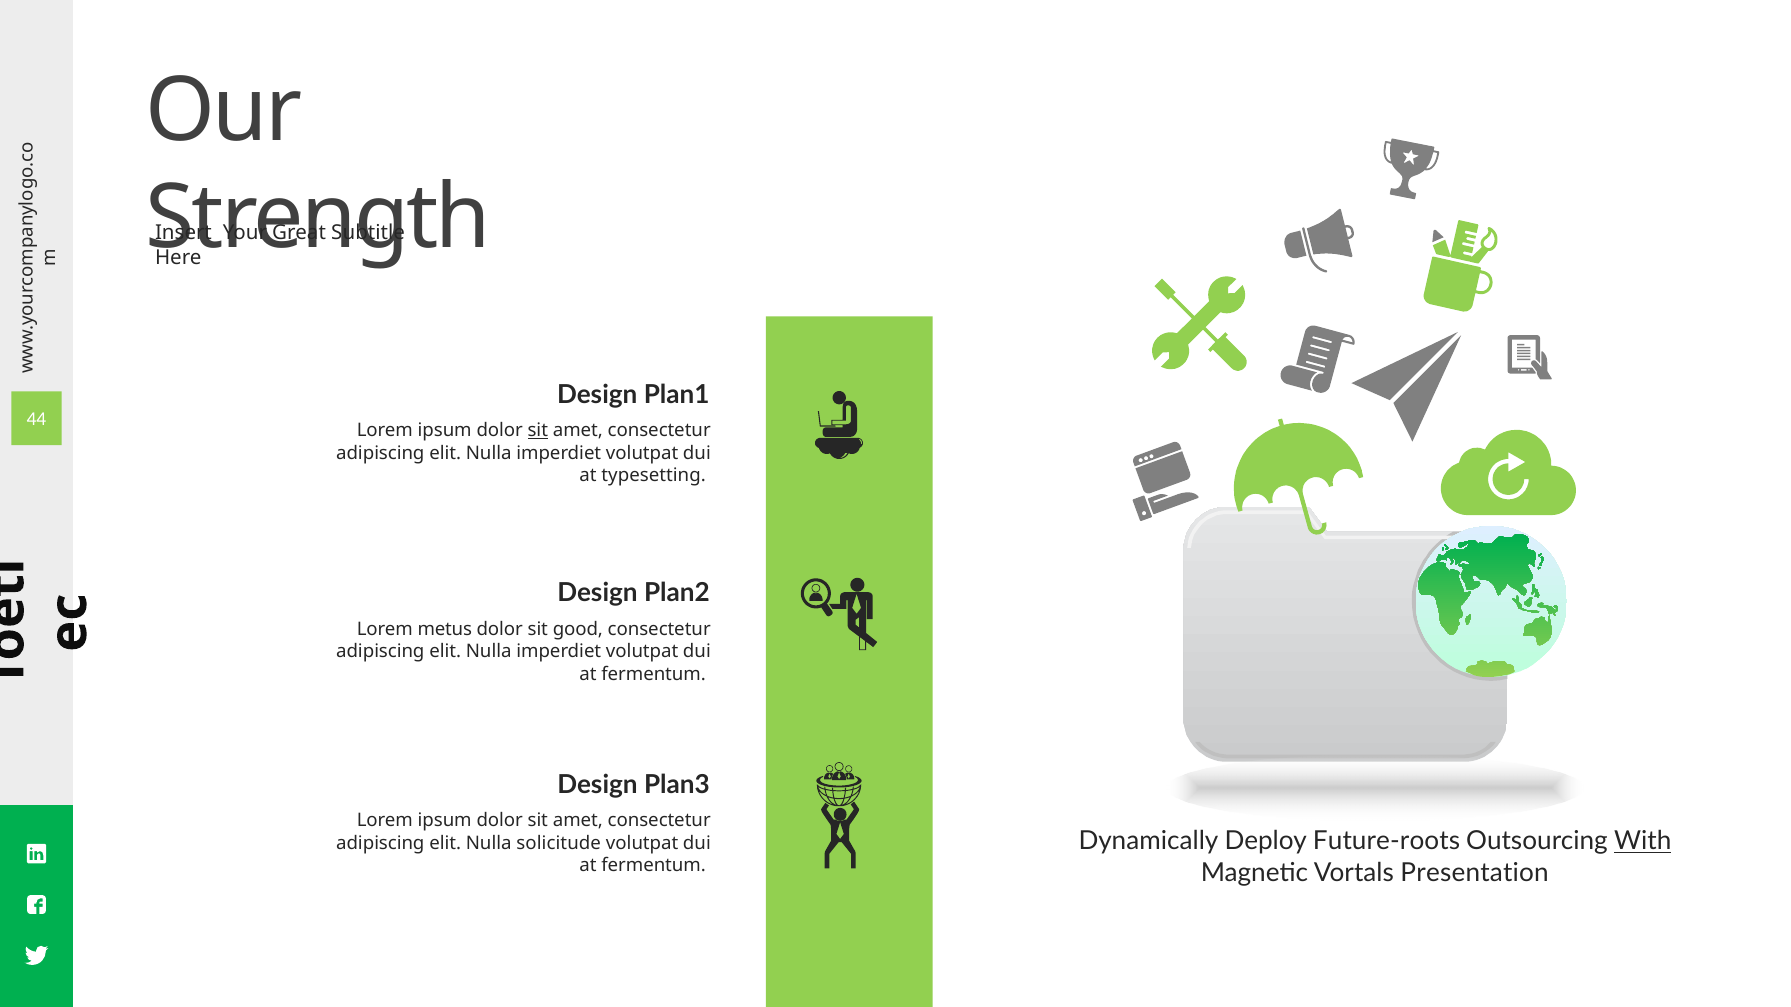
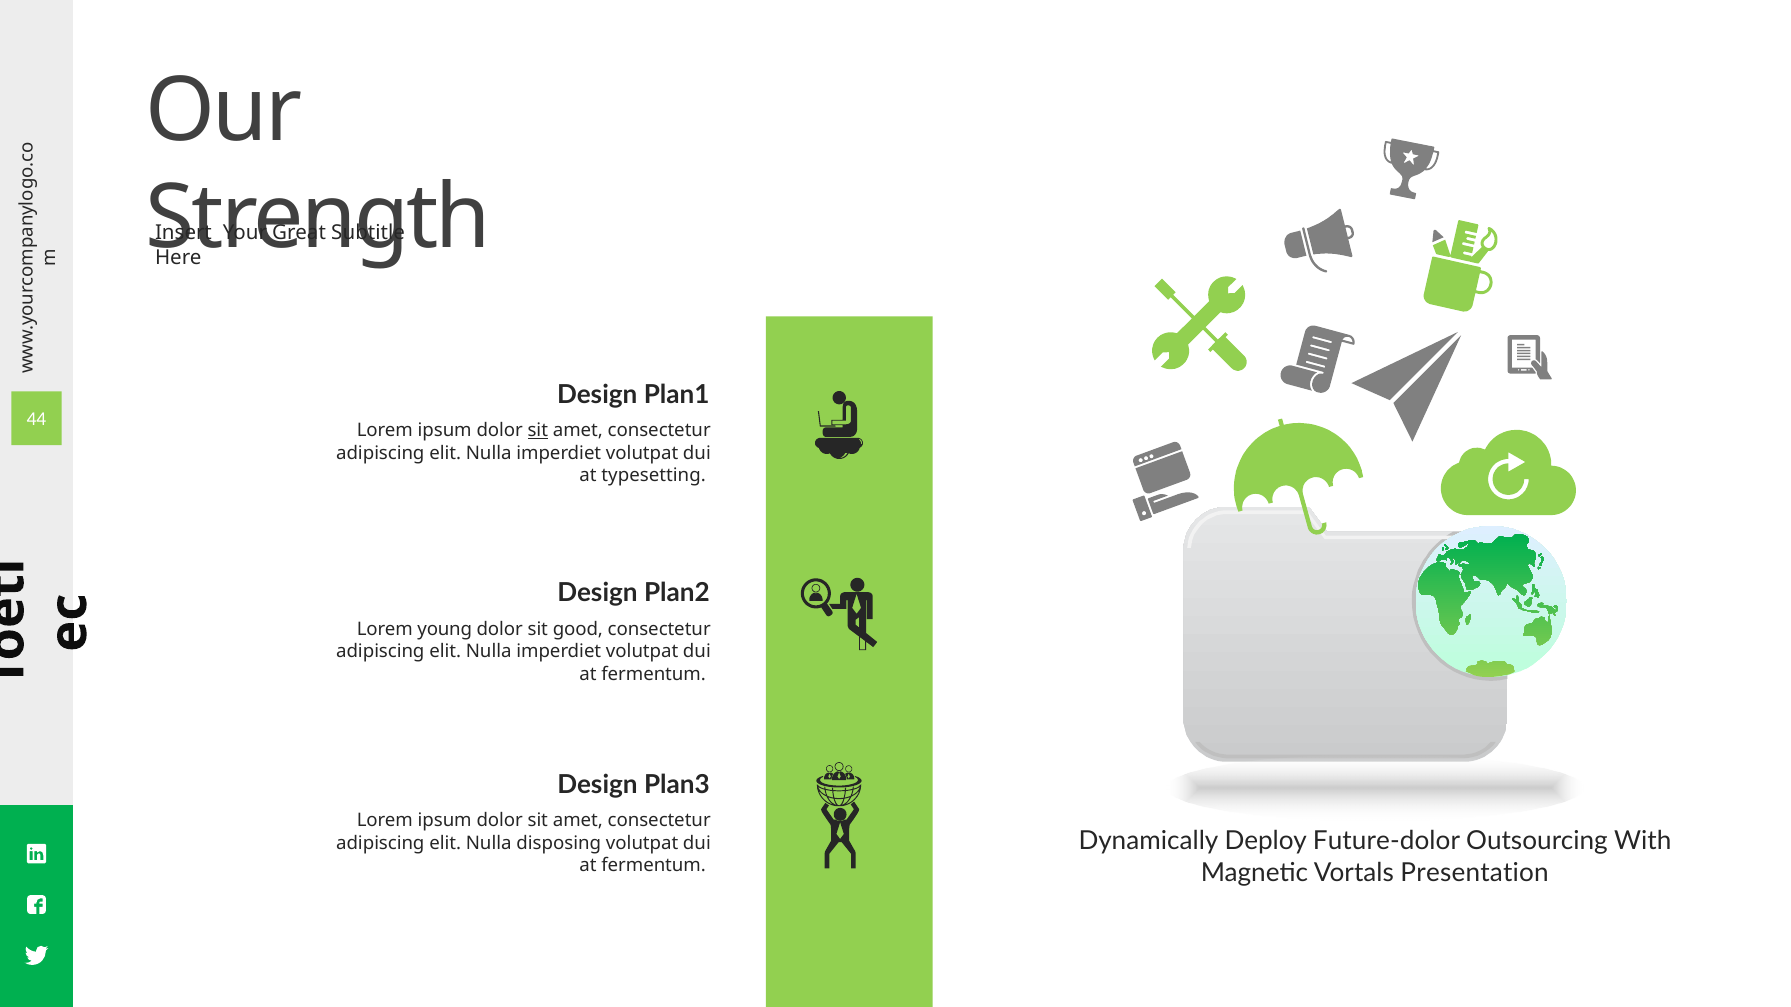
metus: metus -> young (445, 629)
Future-roots: Future-roots -> Future-dolor (1387, 842)
With underline: present -> none (1643, 842)
solicitude: solicitude -> disposing (559, 843)
